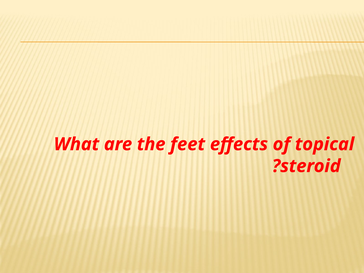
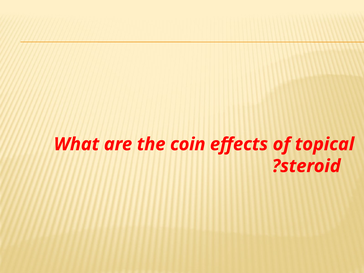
feet: feet -> coin (188, 144)
